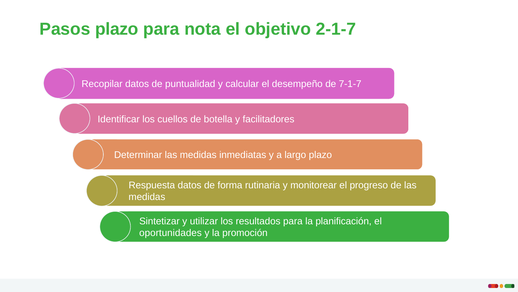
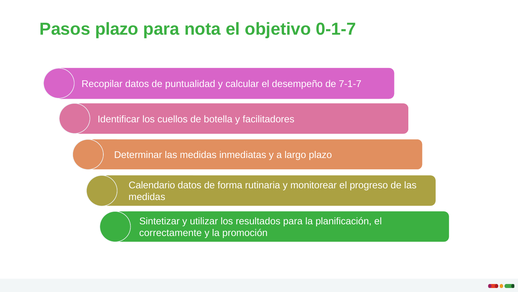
2-1-7: 2-1-7 -> 0-1-7 (336, 29)
Respuesta: Respuesta -> Calendario (152, 185)
oportunidades: oportunidades -> correctamente (171, 233)
